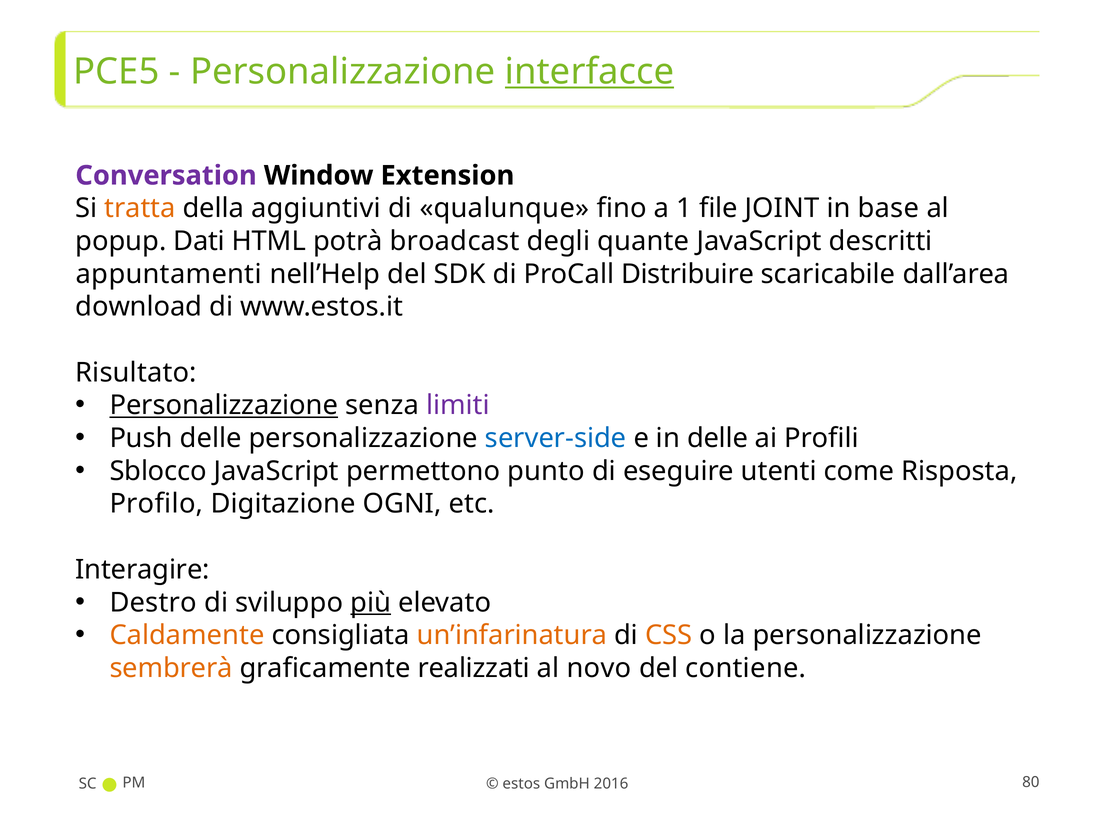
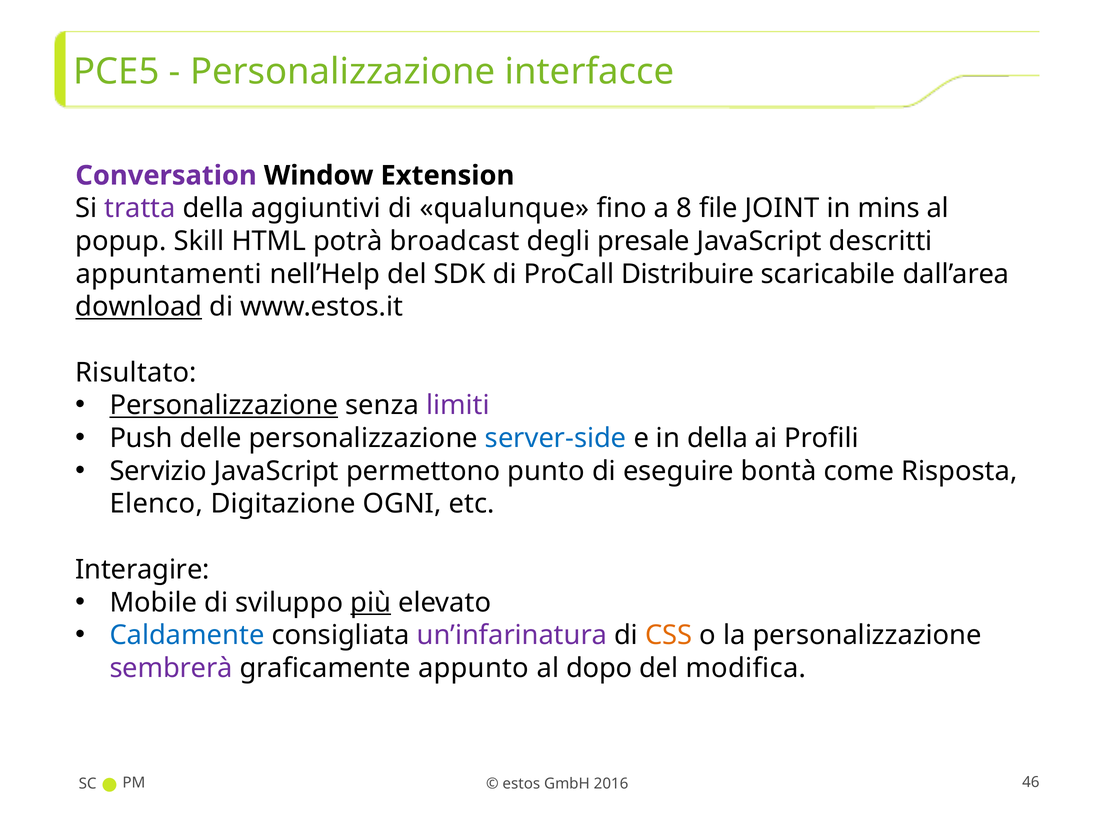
interfacce underline: present -> none (590, 72)
tratta colour: orange -> purple (140, 208)
1: 1 -> 8 (684, 208)
base: base -> mins (889, 208)
Dati: Dati -> Skill (199, 241)
quante: quante -> presale (643, 241)
download underline: none -> present (139, 307)
in delle: delle -> della (718, 438)
Sblocco: Sblocco -> Servizio (158, 471)
utenti: utenti -> bontà (779, 471)
Profilo: Profilo -> Elenco (156, 504)
Destro: Destro -> Mobile (153, 602)
Caldamente colour: orange -> blue (187, 635)
un’infarinatura colour: orange -> purple (512, 635)
sembrerà colour: orange -> purple (171, 668)
realizzati: realizzati -> appunto (474, 668)
novo: novo -> dopo (599, 668)
contiene: contiene -> modifica (746, 668)
80: 80 -> 46 (1031, 782)
